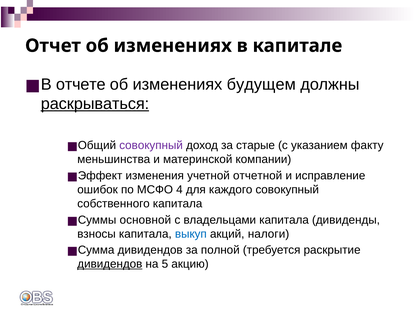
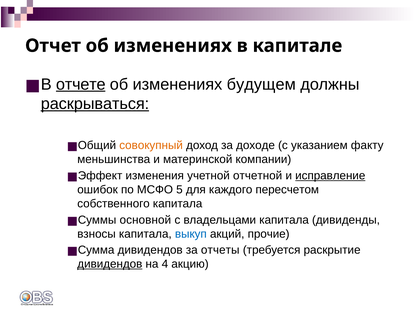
отчете underline: none -> present (81, 84)
совокупный colour: purple -> orange (151, 145)
старые: старые -> доходе (256, 145)
исправление underline: none -> present (330, 175)
4: 4 -> 5 (179, 189)
каждого совокупный: совокупный -> пересчетом (287, 189)
налоги: налоги -> прочие (269, 233)
полной: полной -> отчеты (220, 250)
5: 5 -> 4 (165, 264)
